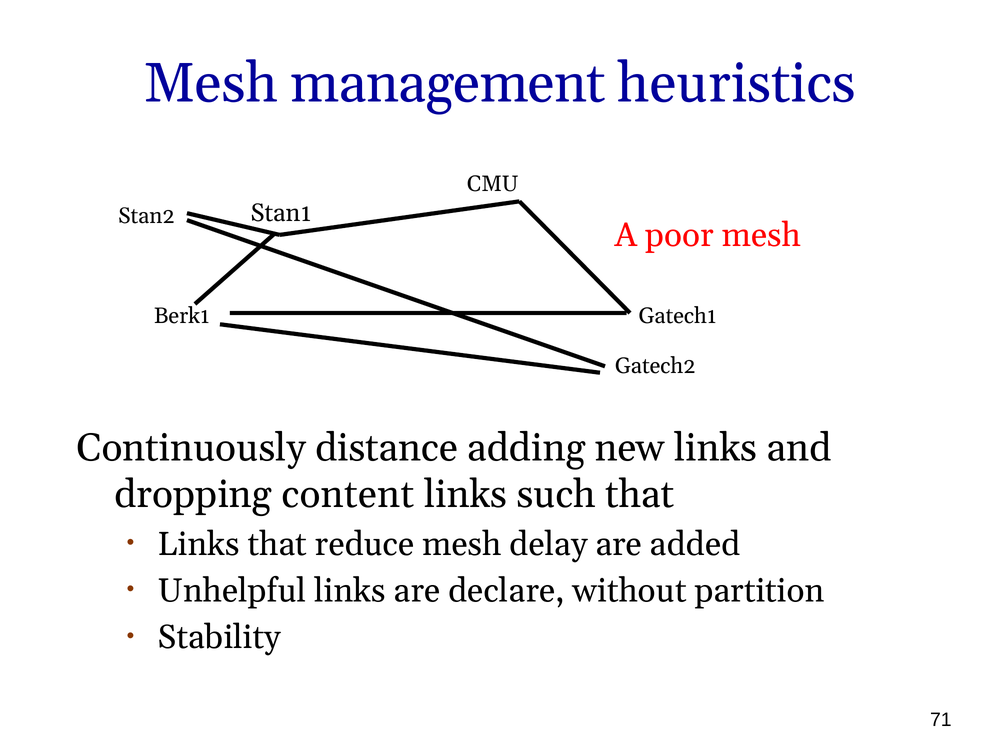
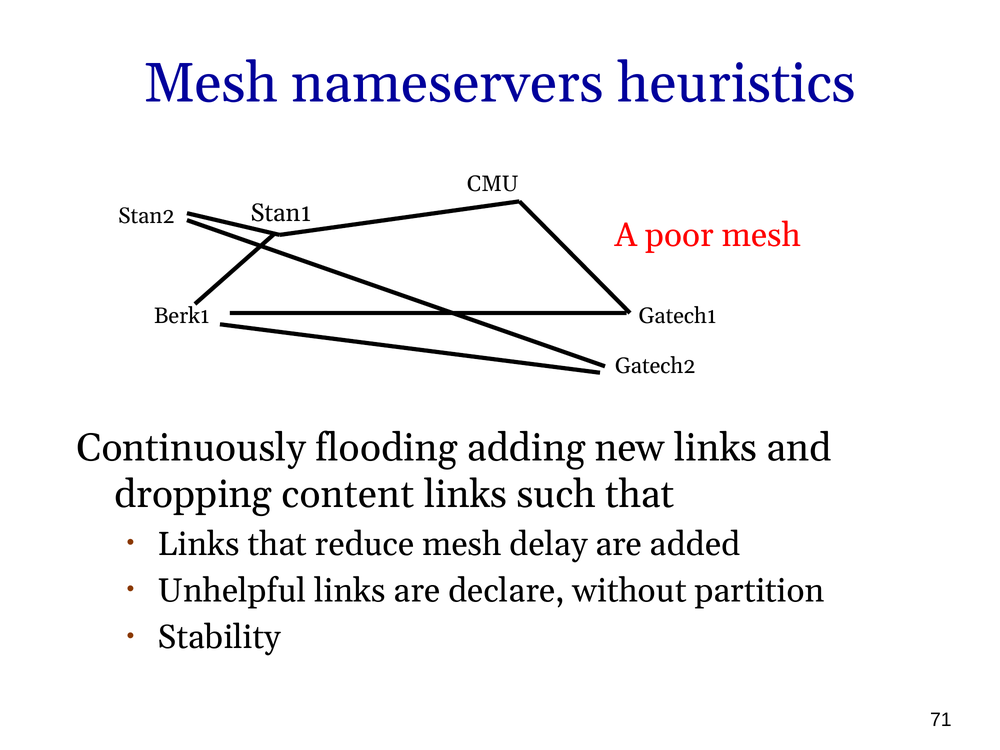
management: management -> nameservers (448, 83)
distance: distance -> flooding (386, 448)
